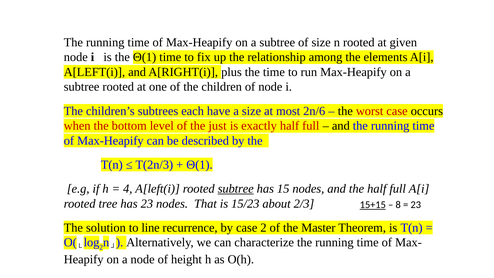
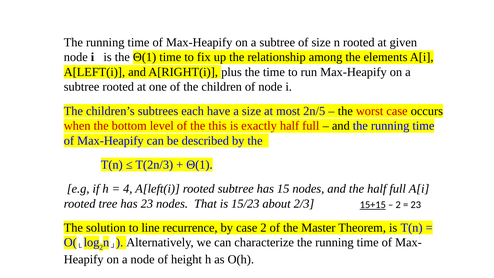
2n/6: 2n/6 -> 2n/5 (314, 111)
just: just -> this (218, 126)
subtree underline: present -> none (236, 189)
8: 8 -> 2 (398, 205)
